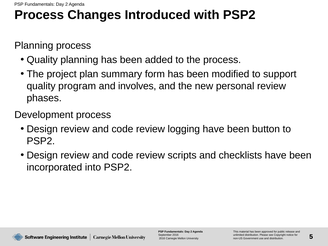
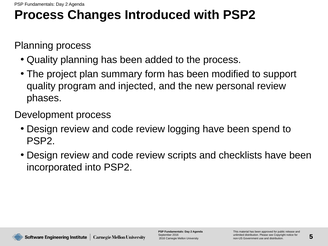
involves: involves -> injected (137, 86)
button: button -> spend (266, 129)
